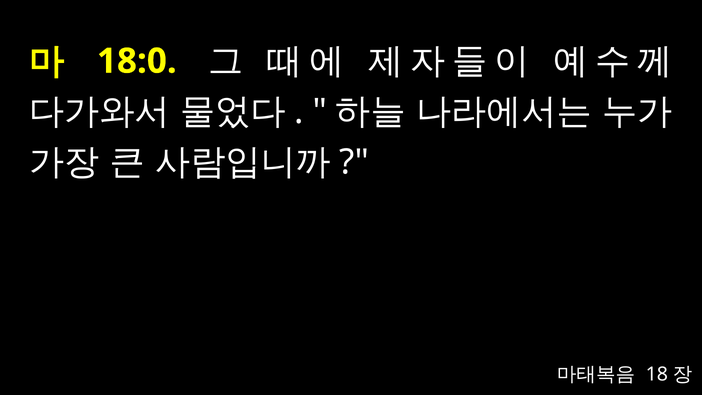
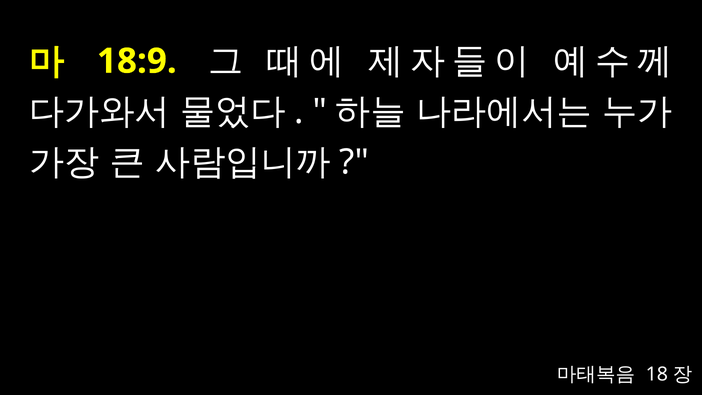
18:0: 18:0 -> 18:9 (137, 61)
